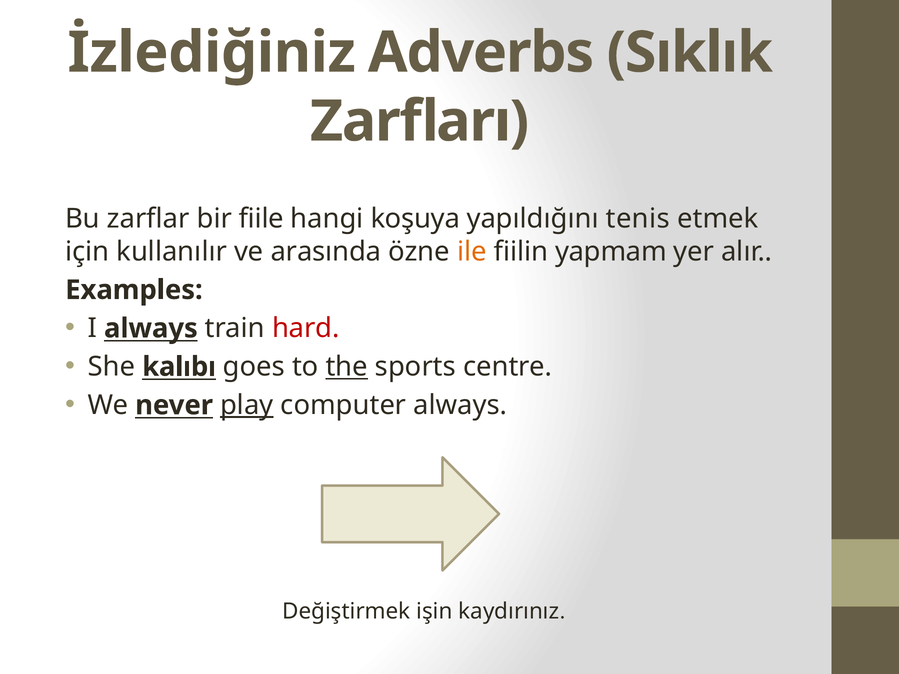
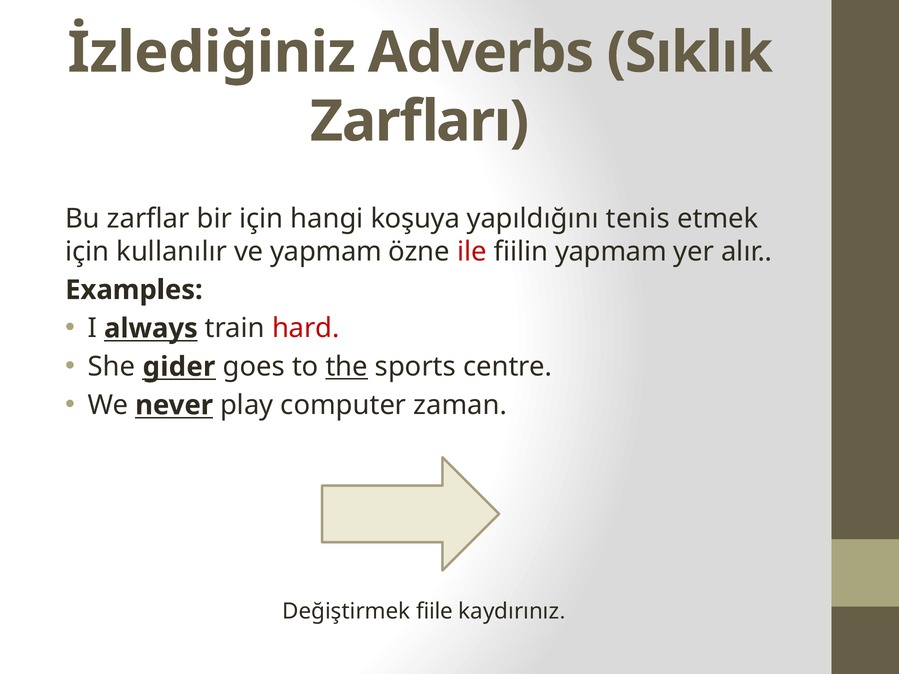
bir fiile: fiile -> için (261, 219)
ve arasında: arasında -> yapmam (326, 252)
ile colour: orange -> red (472, 252)
kalıbı: kalıbı -> gider (179, 367)
play underline: present -> none (247, 405)
computer always: always -> zaman (460, 405)
işin: işin -> fiile (435, 612)
